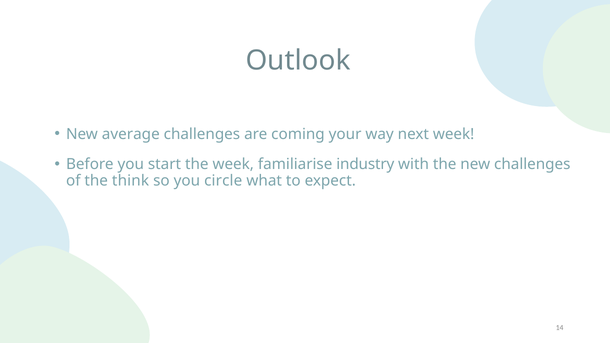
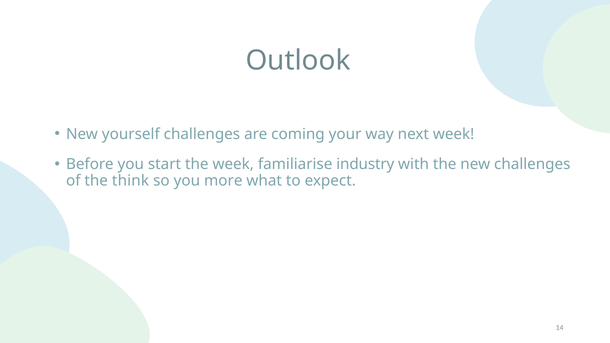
average: average -> yourself (131, 134)
circle: circle -> more (223, 181)
